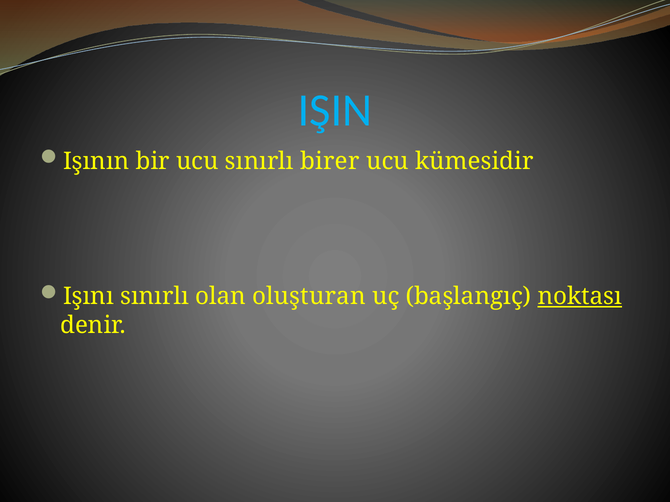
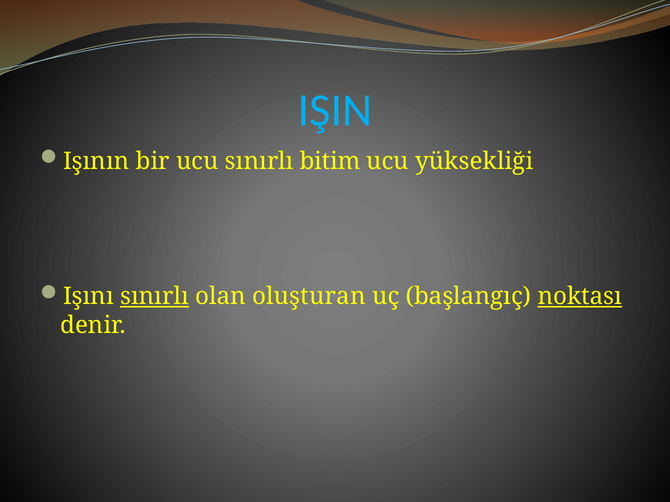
birer: birer -> bitim (330, 161)
kümesidir: kümesidir -> yüksekliği (474, 161)
sınırlı underline: none -> present (154, 297)
